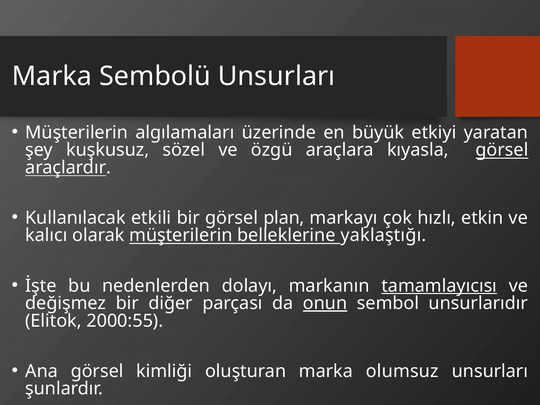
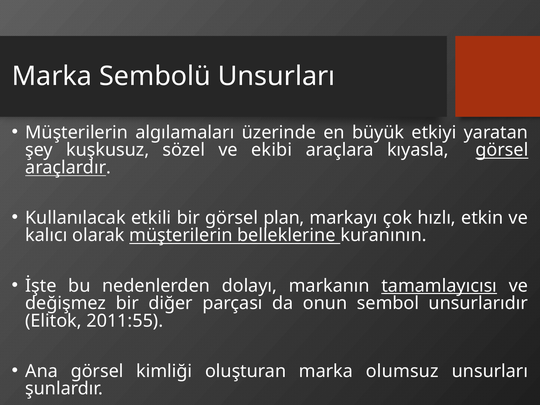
özgü: özgü -> ekibi (272, 150)
yaklaştığı: yaklaştığı -> kuranının (384, 235)
onun underline: present -> none (325, 303)
2000:55: 2000:55 -> 2011:55 (125, 321)
